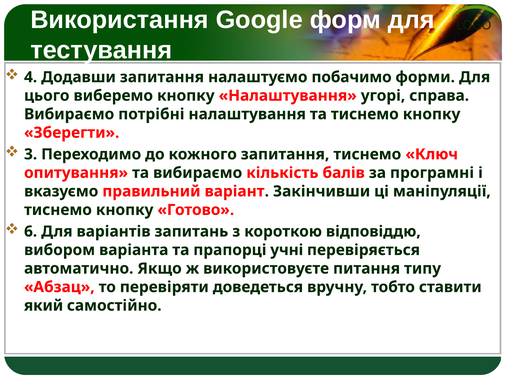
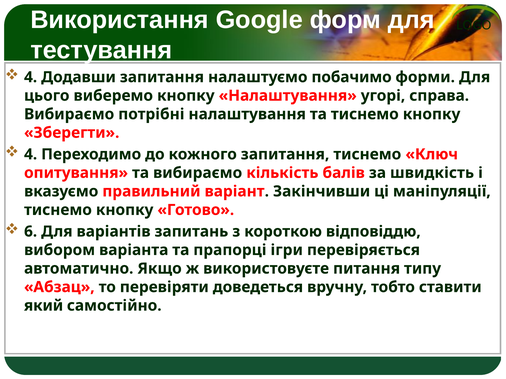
3: 3 -> 4 (31, 154)
програмні: програмні -> швидкість (432, 173)
учні: учні -> ігри (287, 250)
